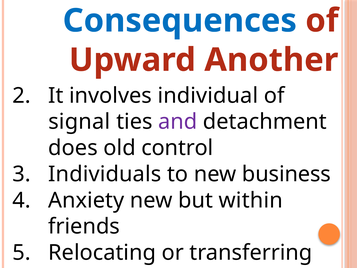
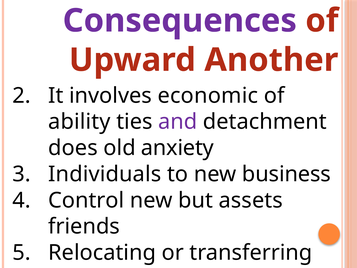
Consequences colour: blue -> purple (180, 21)
individual: individual -> economic (208, 95)
signal: signal -> ability (79, 122)
control: control -> anxiety (177, 148)
Anxiety: Anxiety -> Control (86, 200)
within: within -> assets (251, 200)
